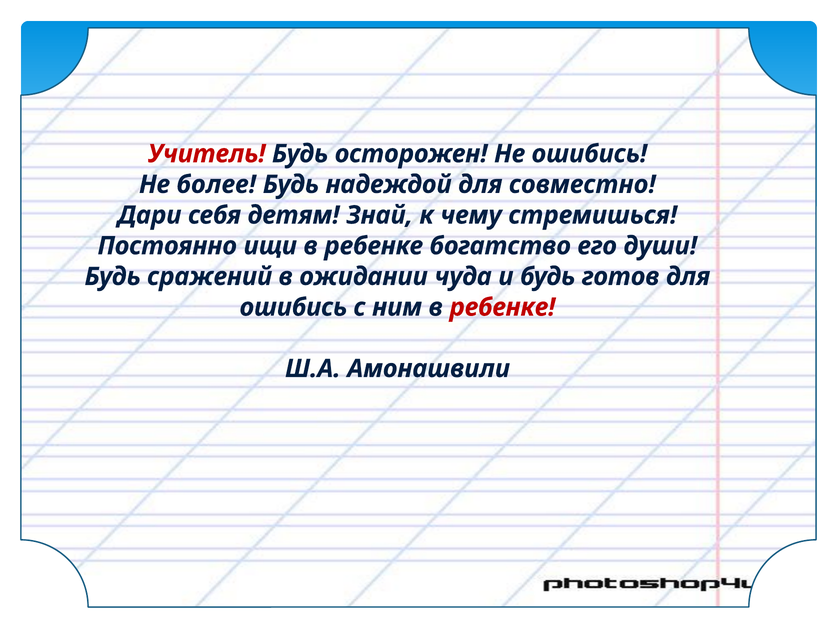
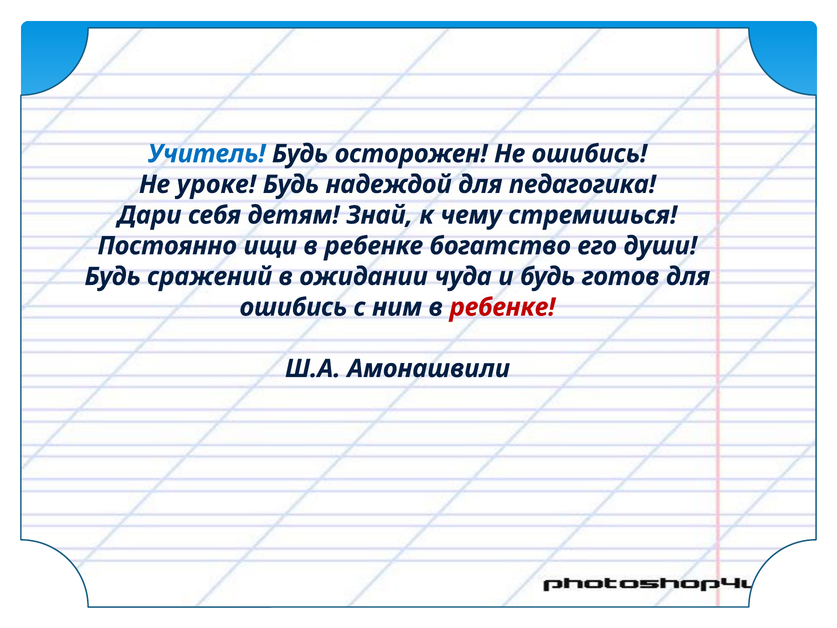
Учитель colour: red -> blue (207, 154)
более: более -> уроке (216, 184)
совместно: совместно -> педагогика (582, 184)
